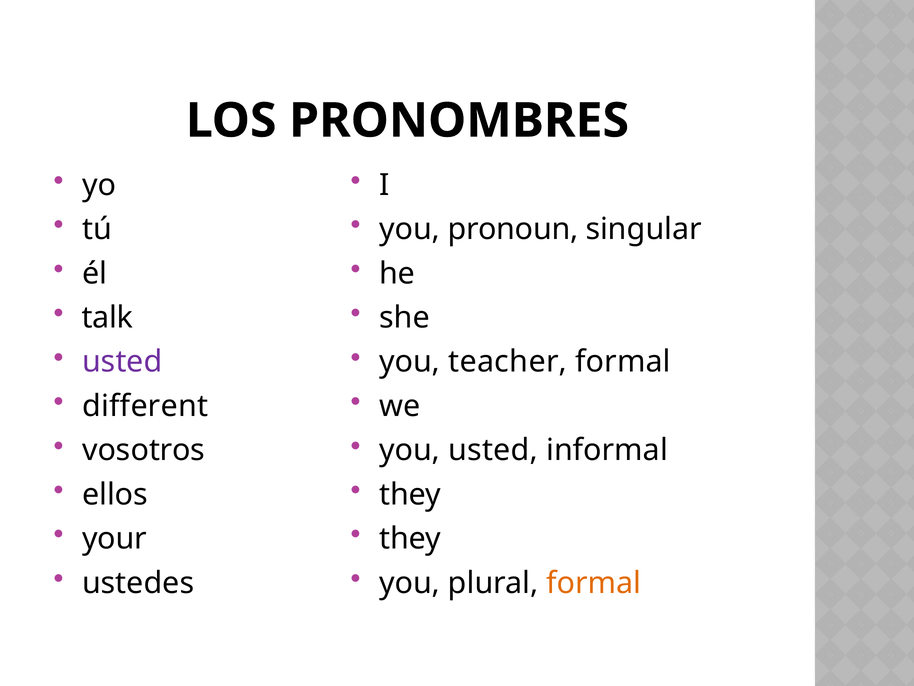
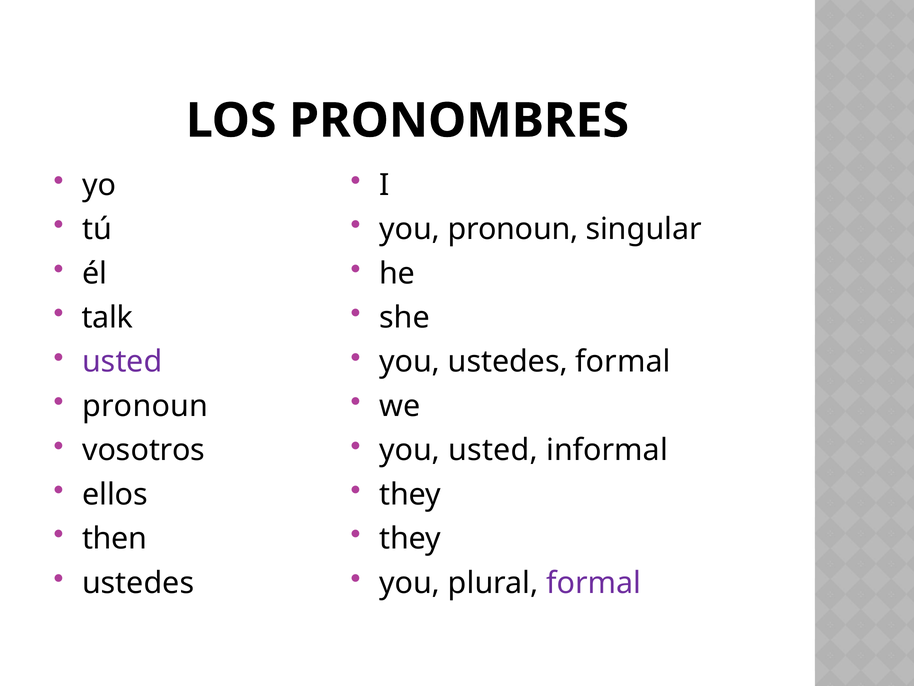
you teacher: teacher -> ustedes (508, 362)
different: different -> pronoun (145, 406)
your: your -> then (115, 538)
formal colour: orange -> purple (594, 583)
